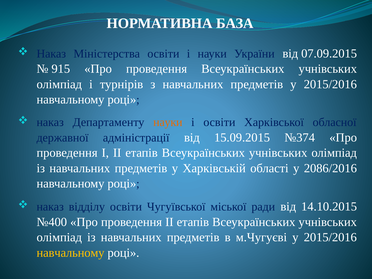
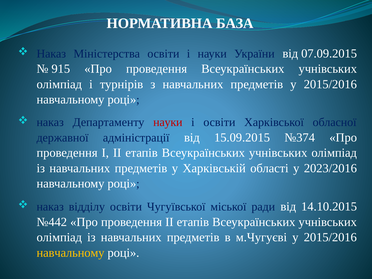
науки colour: orange -> red (168, 122)
2086/2016: 2086/2016 -> 2023/2016 (330, 168)
№400: №400 -> №442 (52, 222)
